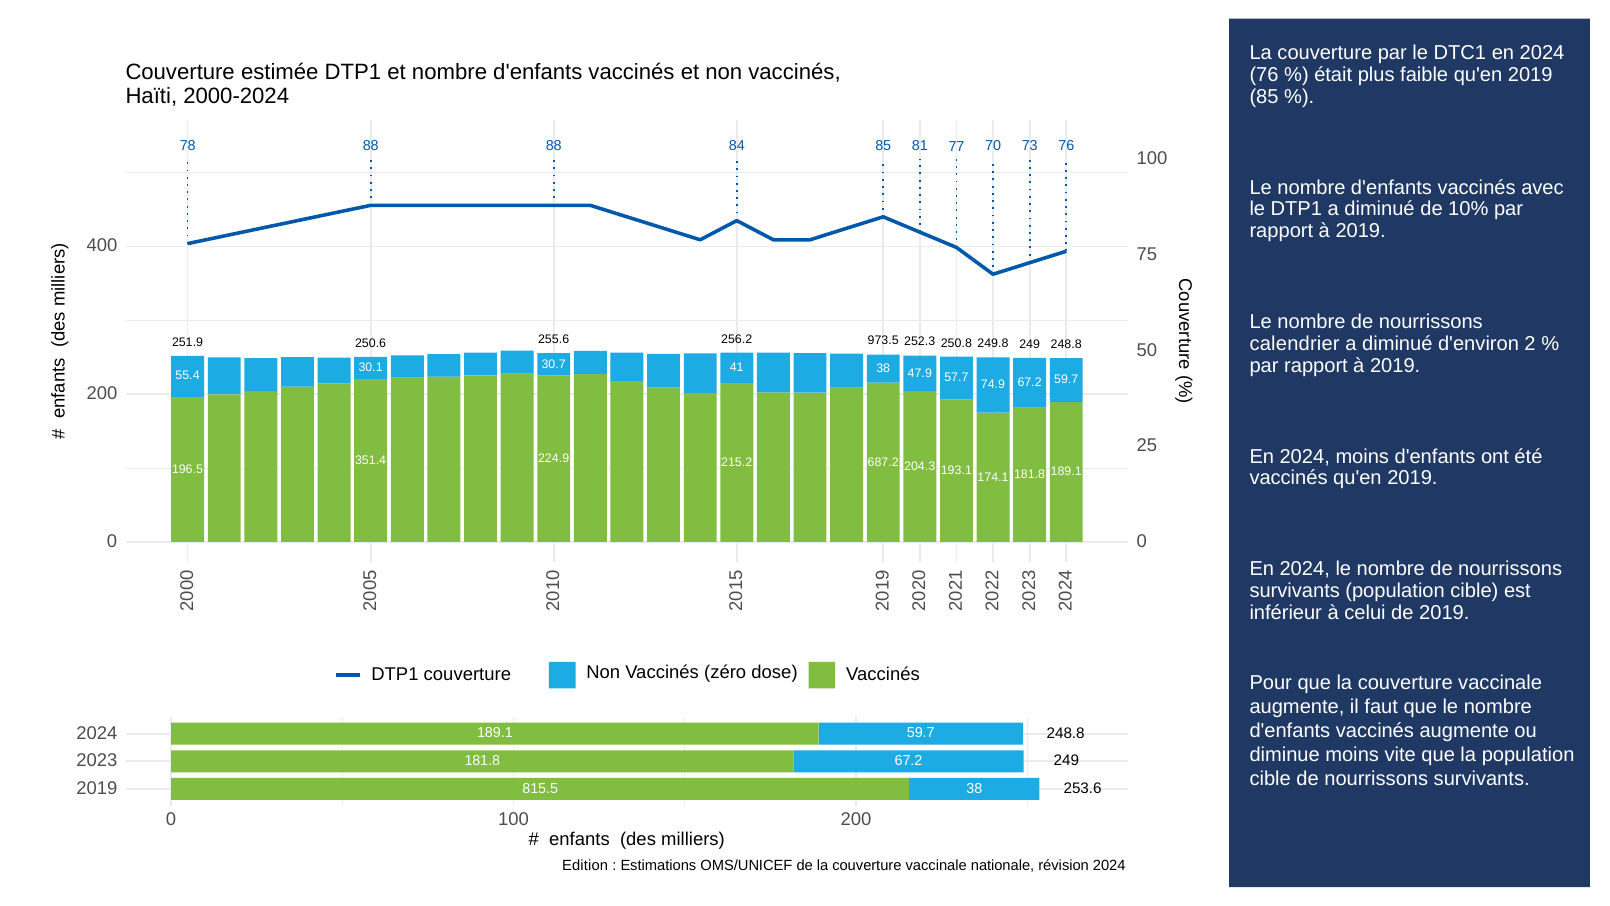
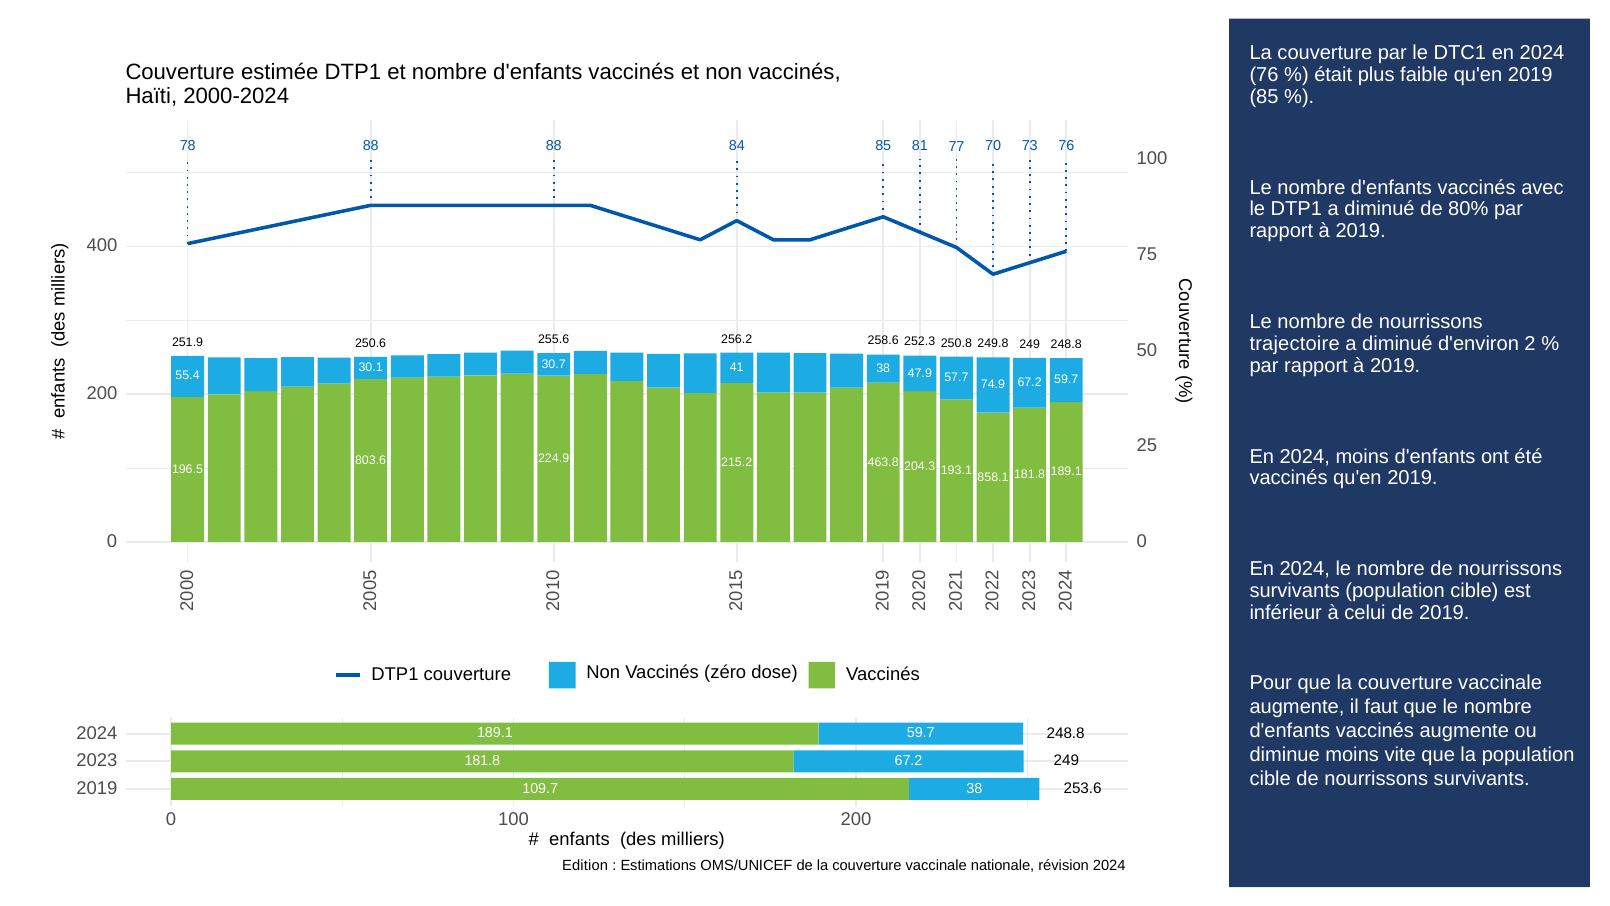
10%: 10% -> 80% (1468, 209)
calendrier: calendrier -> trajectoire (1295, 344)
973.5: 973.5 -> 258.6 (883, 341)
351.4: 351.4 -> 803.6 (371, 460)
687.2: 687.2 -> 463.8 (883, 462)
174.1: 174.1 -> 858.1 (993, 477)
815.5: 815.5 -> 109.7 (540, 788)
